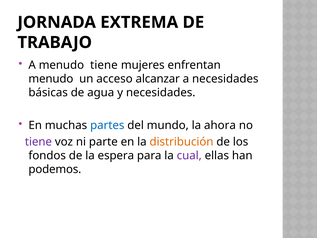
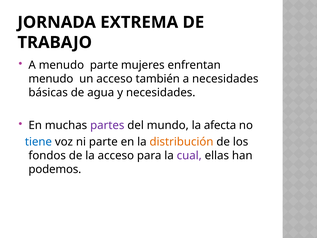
menudo tiene: tiene -> parte (104, 65)
alcanzar: alcanzar -> también (158, 79)
partes colour: blue -> purple (107, 125)
ahora: ahora -> afecta (220, 125)
tiene colour: purple -> blue (38, 142)
la espera: espera -> acceso (116, 155)
